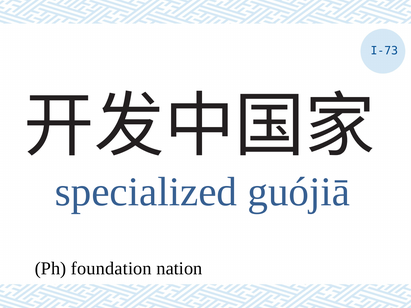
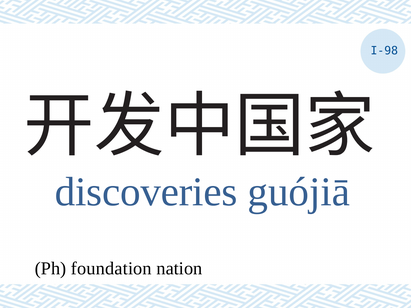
I-73: I-73 -> I-98 (384, 51)
specialized: specialized -> discoveries (146, 192)
